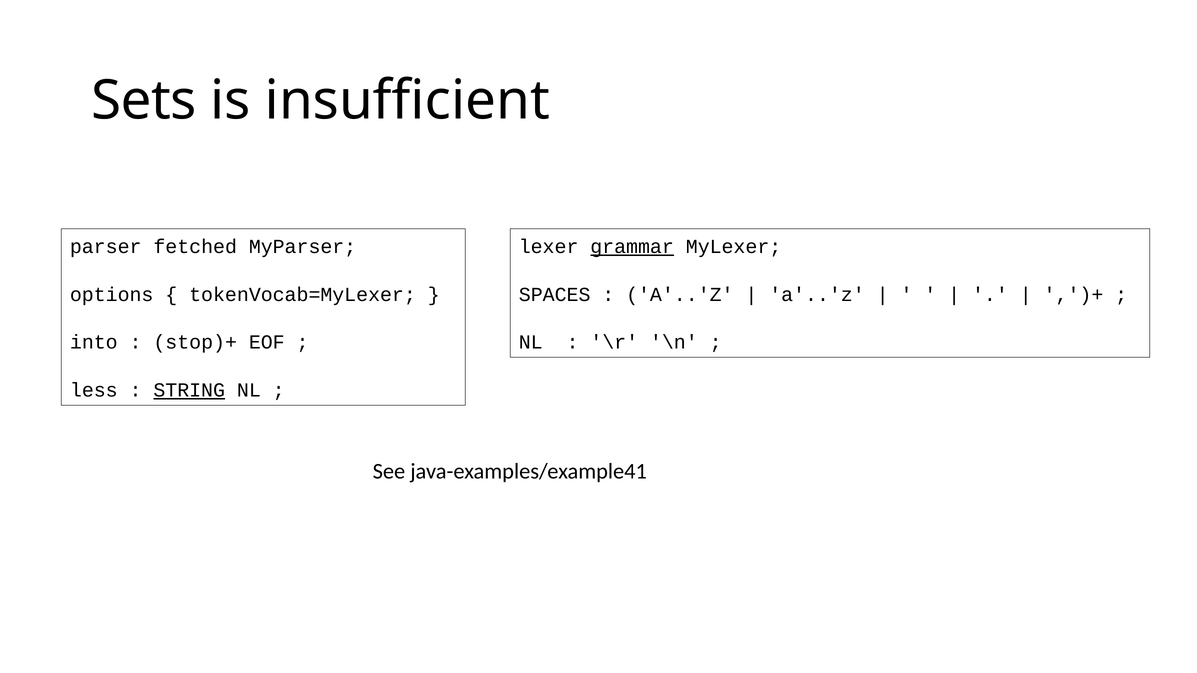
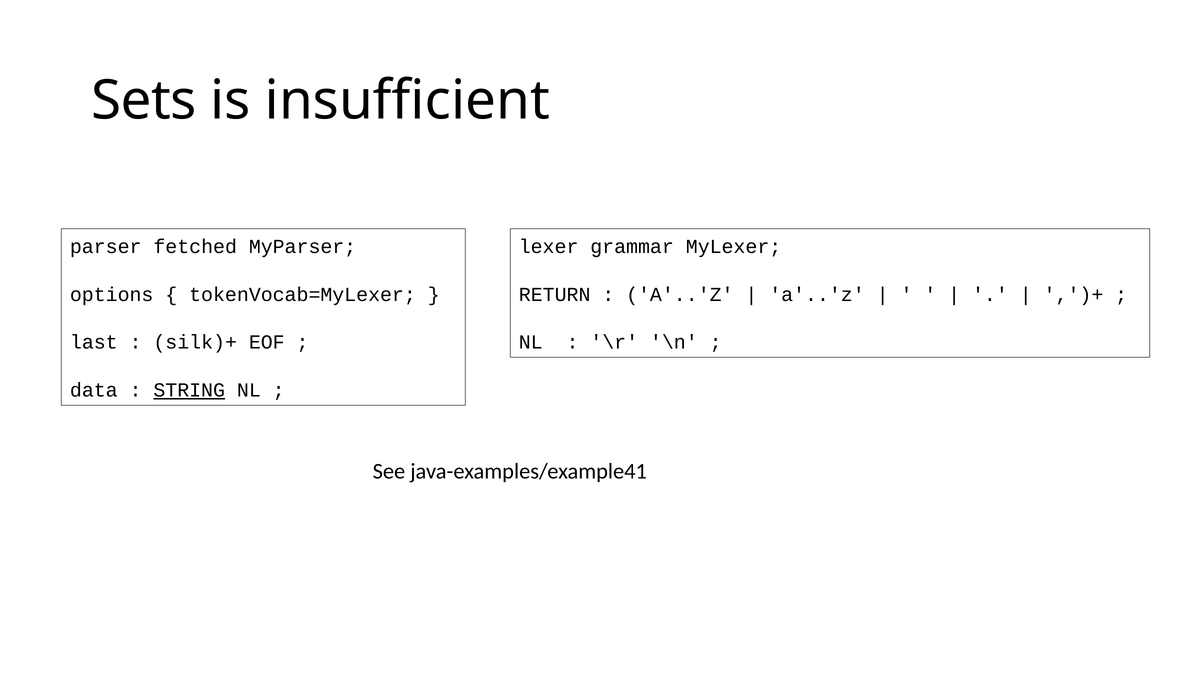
grammar underline: present -> none (632, 247)
SPACES: SPACES -> RETURN (555, 295)
into: into -> last (94, 342)
stop)+: stop)+ -> silk)+ (195, 342)
less: less -> data (94, 390)
